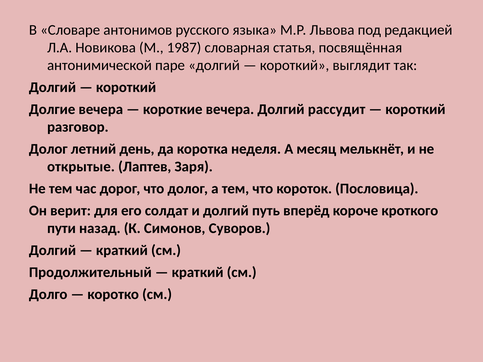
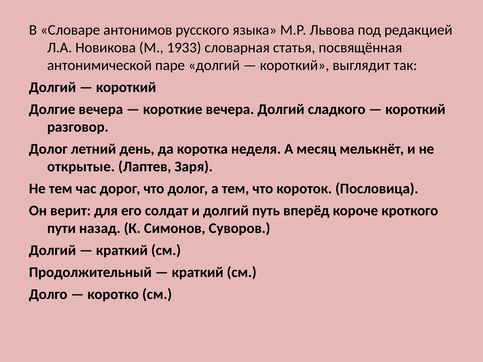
1987: 1987 -> 1933 (184, 48)
рассудит: рассудит -> сладкого (337, 109)
